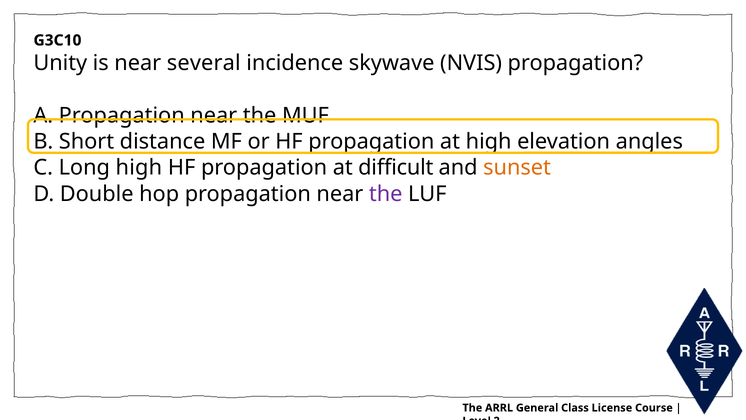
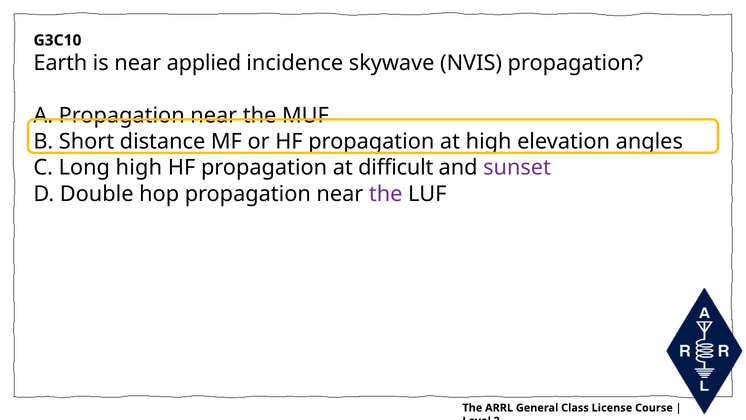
Unity: Unity -> Earth (60, 63)
several: several -> applied (204, 63)
sunset colour: orange -> purple (517, 168)
